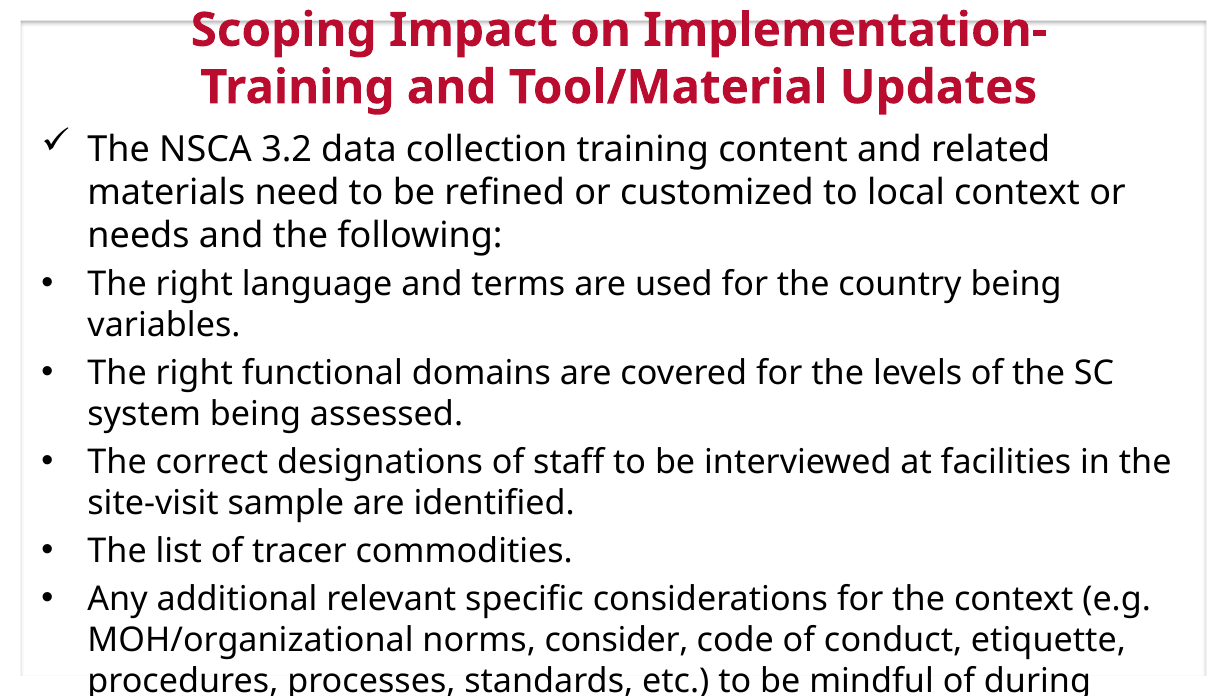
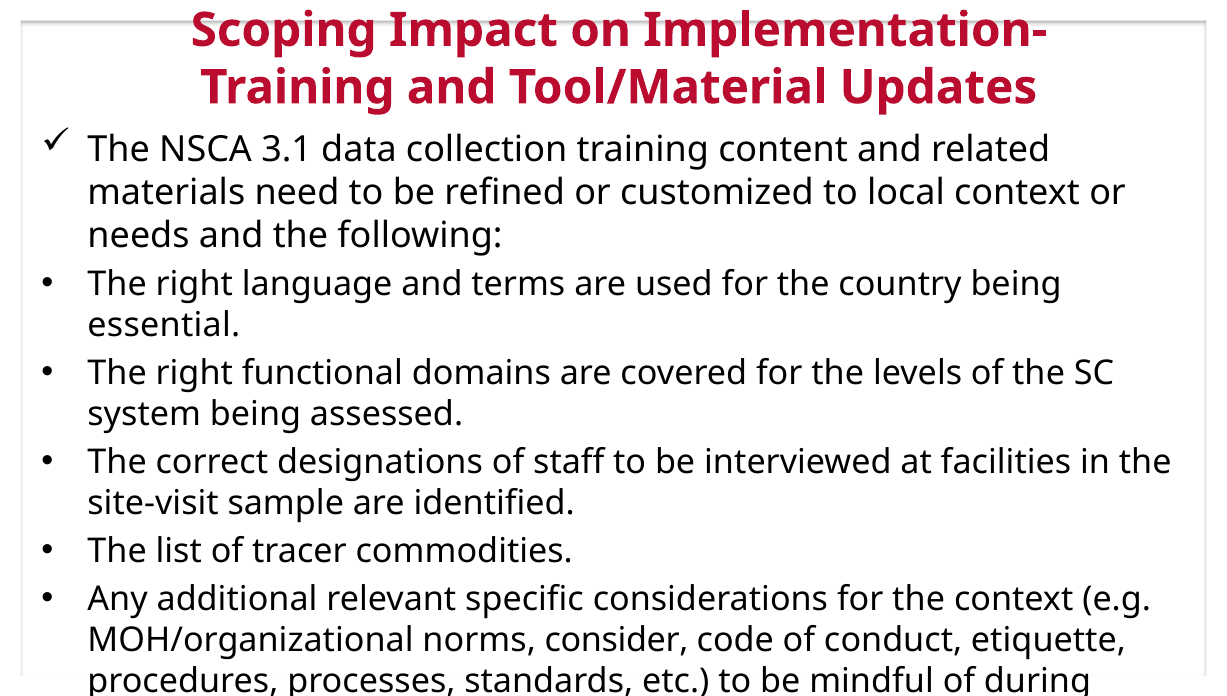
3.2: 3.2 -> 3.1 (287, 149)
variables: variables -> essential (164, 325)
